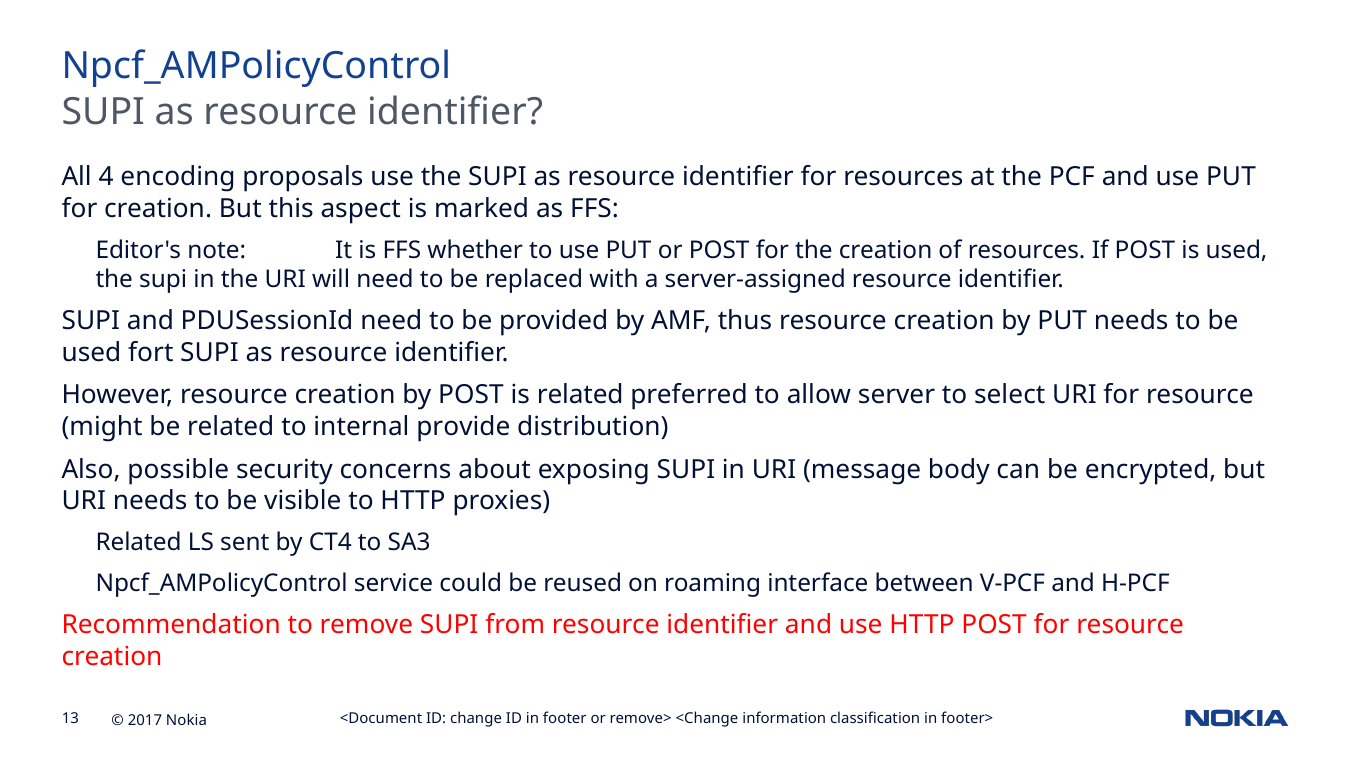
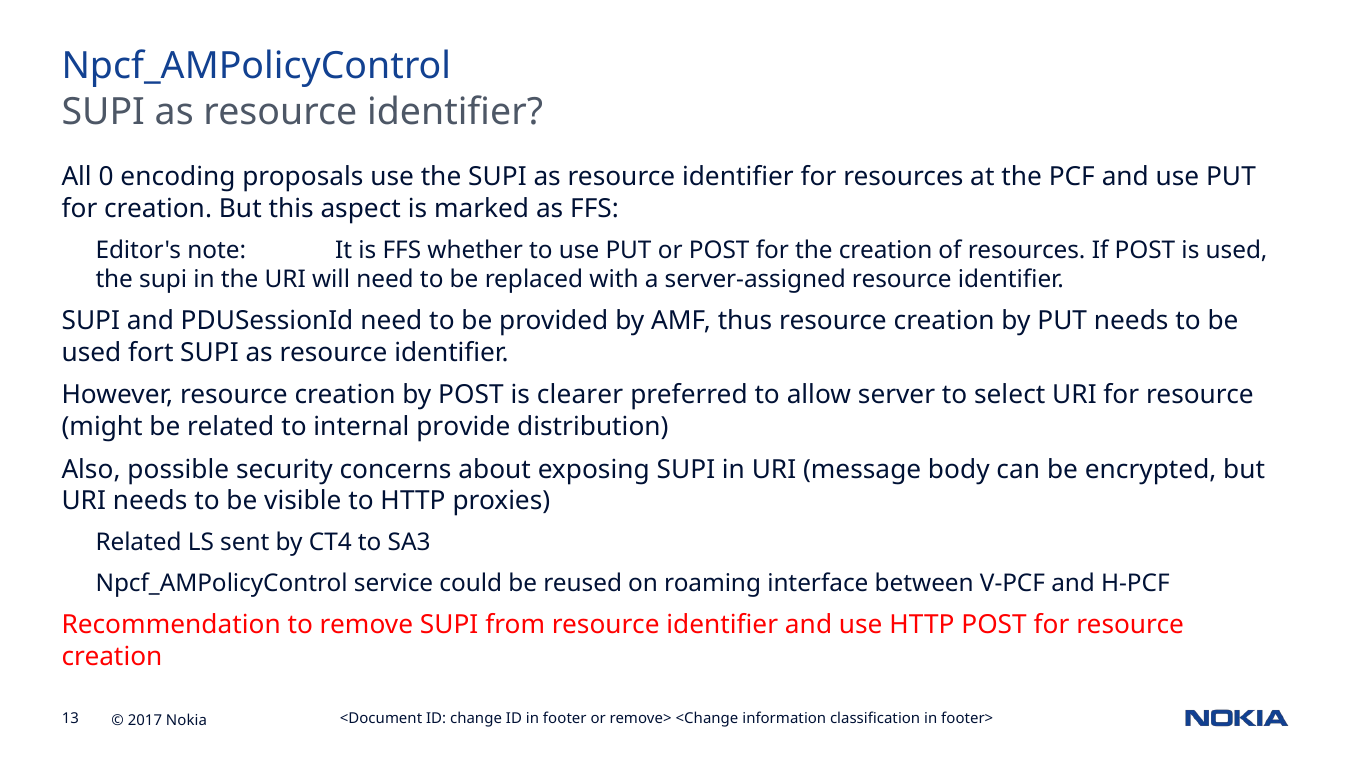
4: 4 -> 0 (106, 177)
is related: related -> clearer (580, 395)
